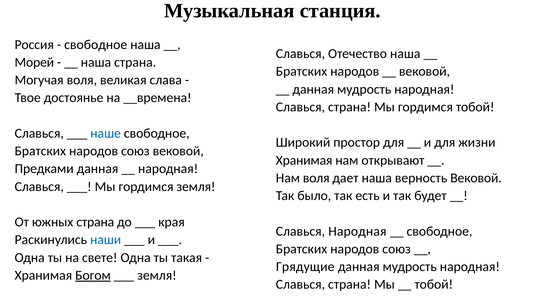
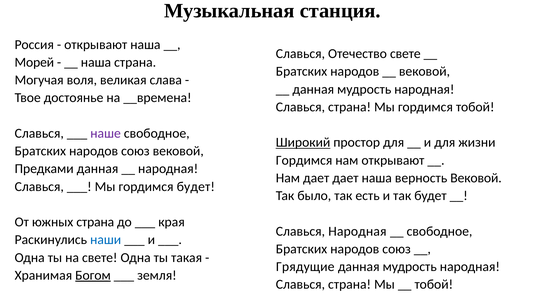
свободное: свободное -> открывают (96, 45)
Отечество наша: наша -> свете (405, 54)
наше colour: blue -> purple (106, 134)
Широкий underline: none -> present (303, 143)
Хранимая: Хранимая -> Гордимся (304, 160)
Нам воля: воля -> дает (316, 178)
гордимся земля: земля -> будет (196, 187)
